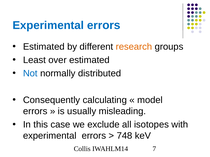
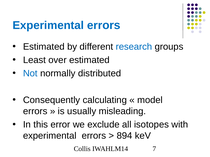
research colour: orange -> blue (134, 47)
case: case -> error (60, 125)
748: 748 -> 894 (124, 136)
